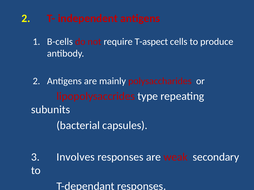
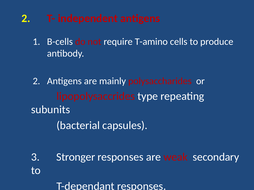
T-aspect: T-aspect -> T-amino (151, 42)
Involves: Involves -> Stronger (76, 157)
